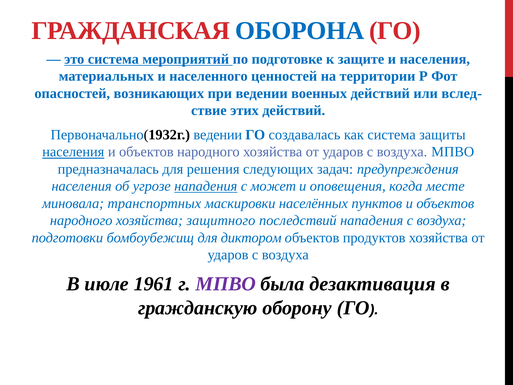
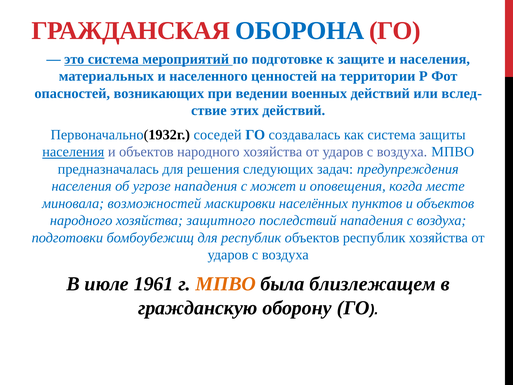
Первоначально(1932г ведении: ведении -> соседей (218, 135)
нападения underline: present -> none (206, 186)
транспортных: транспортных -> возможностей (154, 203)
для диктором: диктором -> республик (251, 237)
объектов продуктов: продуктов -> республик (374, 237)
МПВО colour: purple -> orange (226, 284)
дезактивация: дезактивация -> близлежащем (373, 284)
